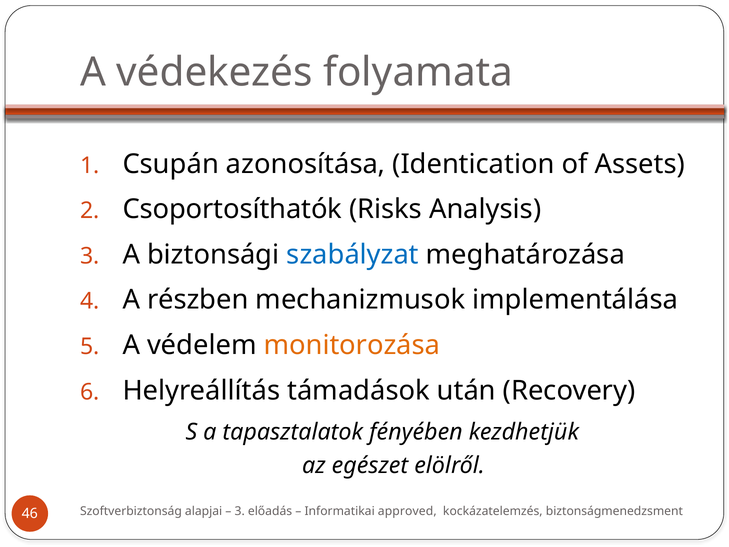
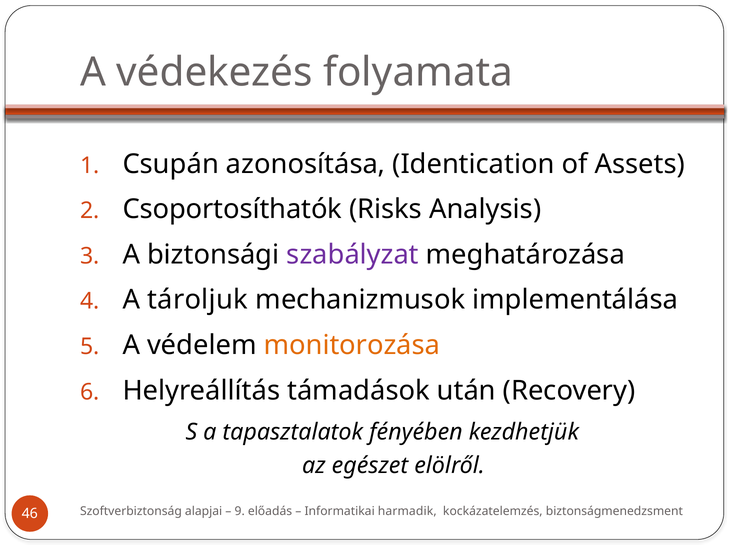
szabályzat colour: blue -> purple (353, 255)
részben: részben -> tároljuk (198, 300)
3: 3 -> 9 (240, 511)
approved: approved -> harmadik (407, 511)
